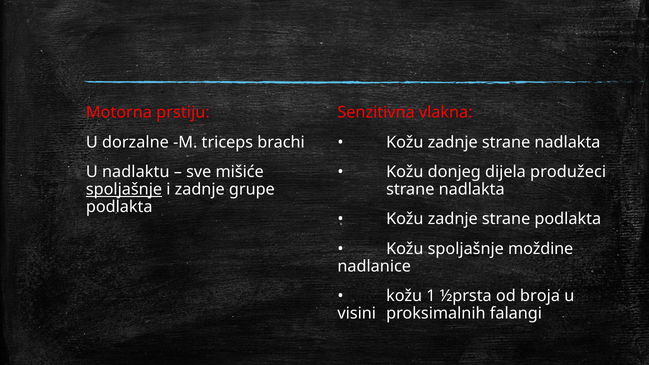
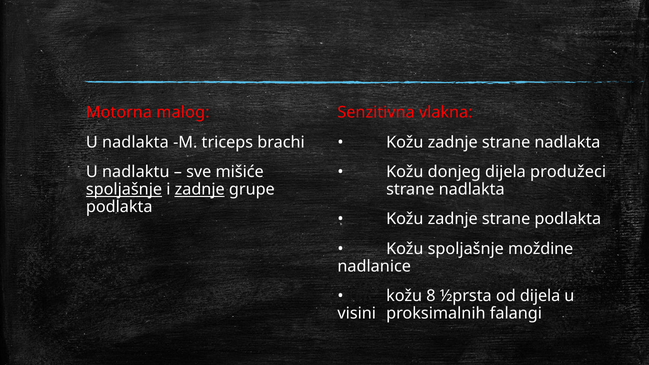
prstiju: prstiju -> malog (183, 113)
U dorzalne: dorzalne -> nadlakta (135, 142)
zadnje underline: none -> present (200, 189)
1: 1 -> 8 (431, 296)
od broja: broja -> dijela (540, 296)
